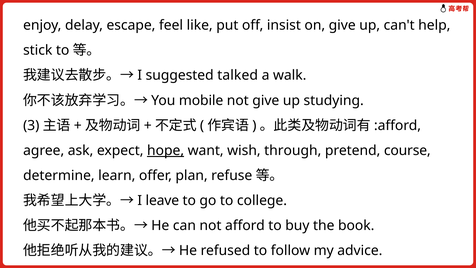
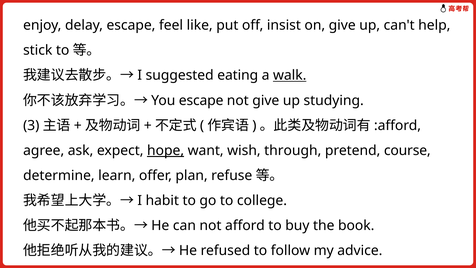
talked: talked -> eating (238, 75)
walk underline: none -> present (290, 75)
mobile: mobile -> escape (201, 100)
leave: leave -> habit (162, 200)
